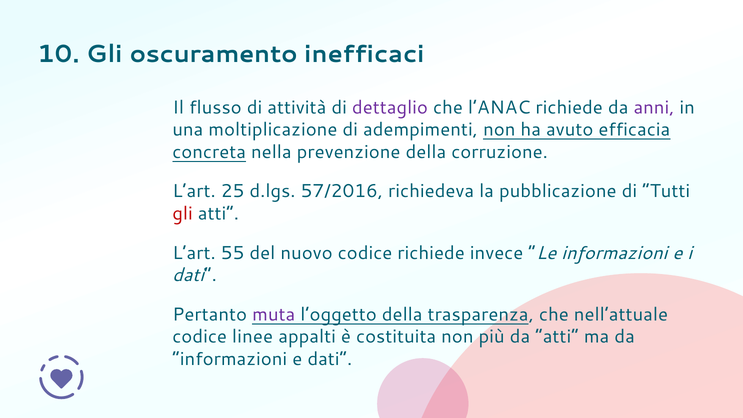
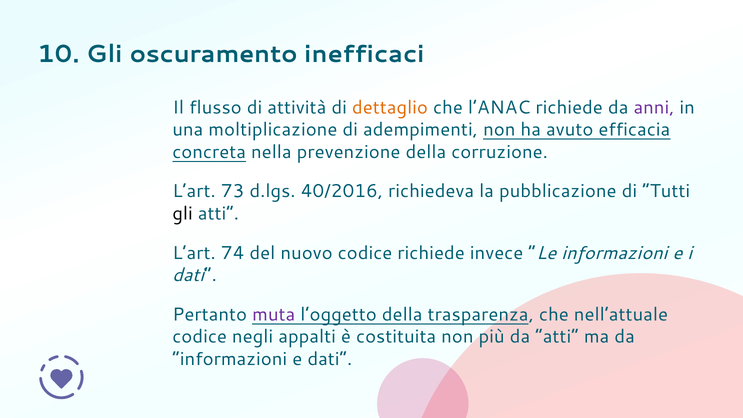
dettaglio colour: purple -> orange (390, 107)
25: 25 -> 73 (233, 191)
57/2016: 57/2016 -> 40/2016 (342, 191)
gli colour: red -> black (183, 214)
55: 55 -> 74 (233, 253)
linee: linee -> negli (253, 337)
